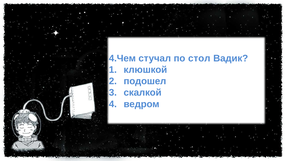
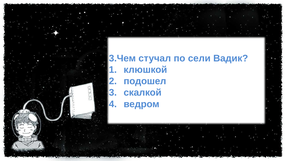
4.Чем: 4.Чем -> 3.Чем (122, 58)
стол: стол -> сели (199, 58)
